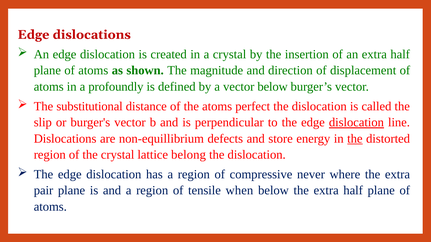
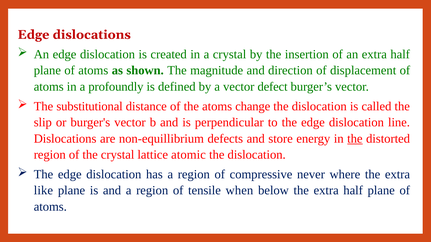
vector below: below -> defect (273, 87)
perfect: perfect -> change (253, 107)
dislocation underline: present -> none (356, 123)
belong: belong -> atomic (189, 155)
pair: pair -> like (43, 191)
